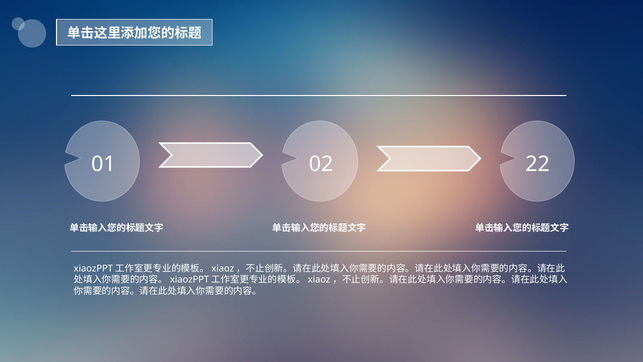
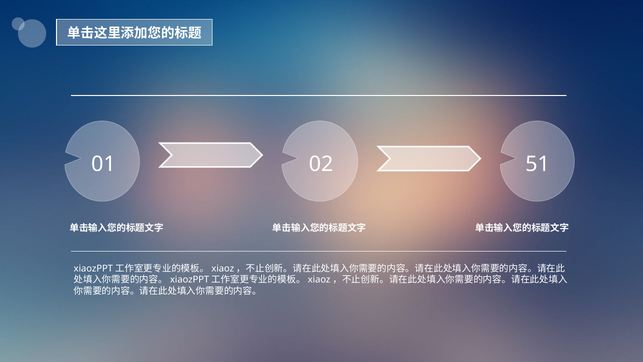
22: 22 -> 51 (538, 164)
